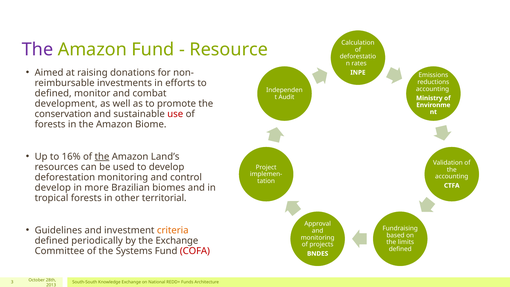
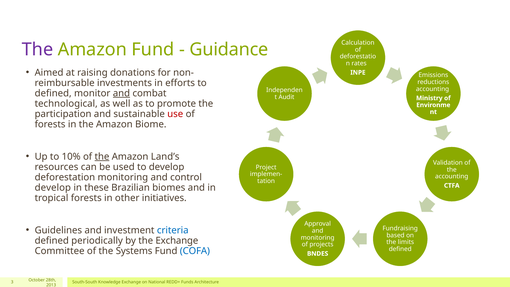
Resource: Resource -> Guidance (229, 50)
and underline: none -> present (121, 93)
development: development -> technological (66, 104)
conservation: conservation -> participation (63, 114)
16%: 16% -> 10% (71, 157)
more: more -> these (97, 188)
territorial: territorial -> initiatives (164, 198)
criteria colour: orange -> blue (173, 230)
COFA colour: red -> blue (195, 251)
